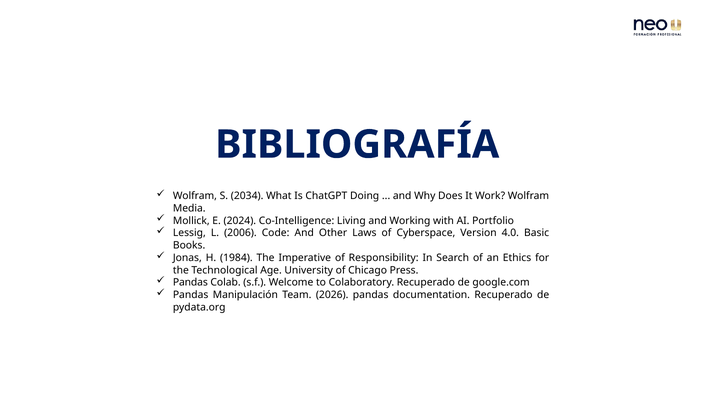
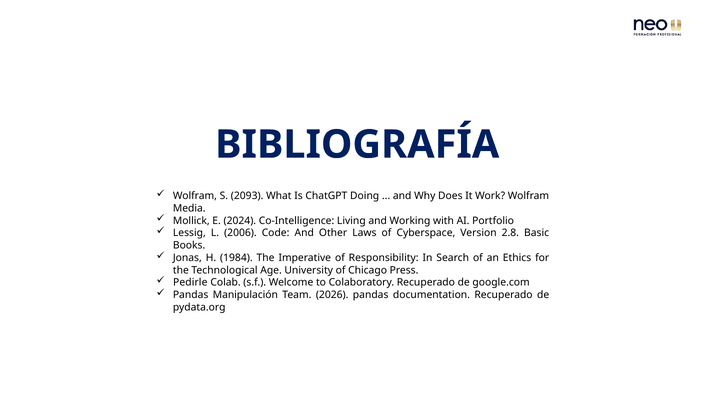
2034: 2034 -> 2093 (247, 196)
4.0: 4.0 -> 2.8 (510, 233)
Pandas: Pandas -> Pedirle (190, 283)
